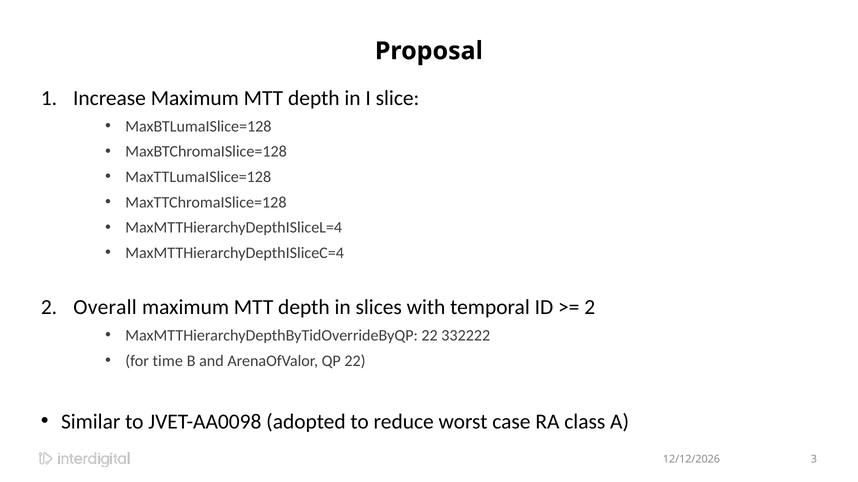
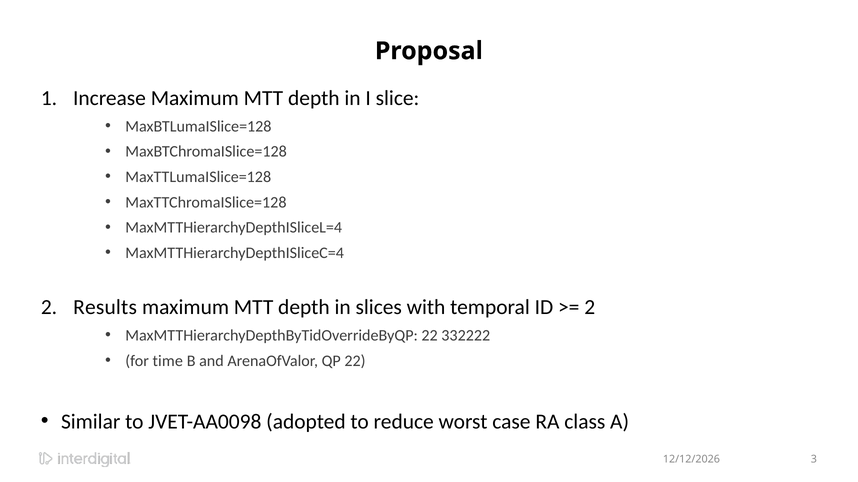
Overall: Overall -> Results (105, 308)
